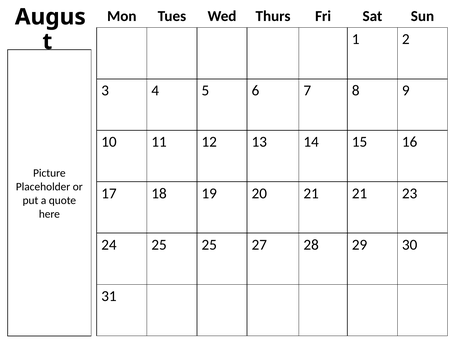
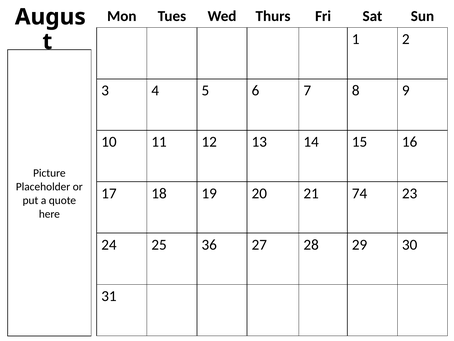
21 21: 21 -> 74 (360, 193)
25 25: 25 -> 36 (209, 244)
